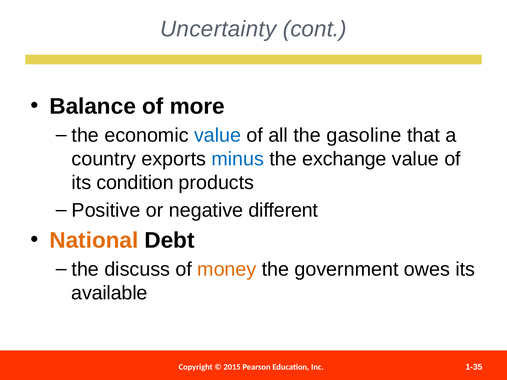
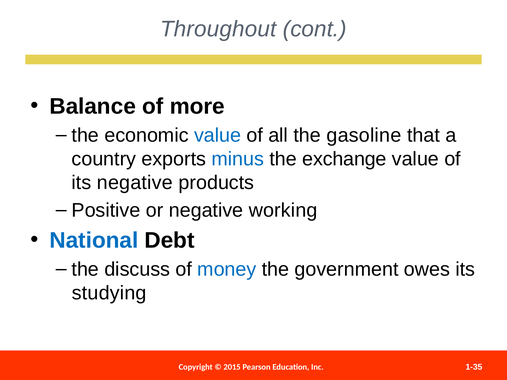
Uncertainty: Uncertainty -> Throughout (218, 29)
its condition: condition -> negative (135, 183)
different: different -> working (283, 210)
National colour: orange -> blue (94, 241)
money colour: orange -> blue (227, 270)
available: available -> studying (109, 293)
